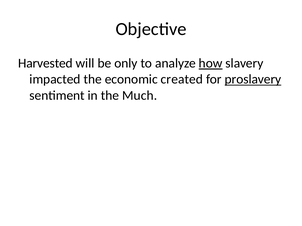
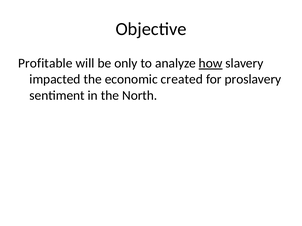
Harvested: Harvested -> Profitable (45, 63)
proslavery underline: present -> none (253, 79)
Much: Much -> North (140, 96)
